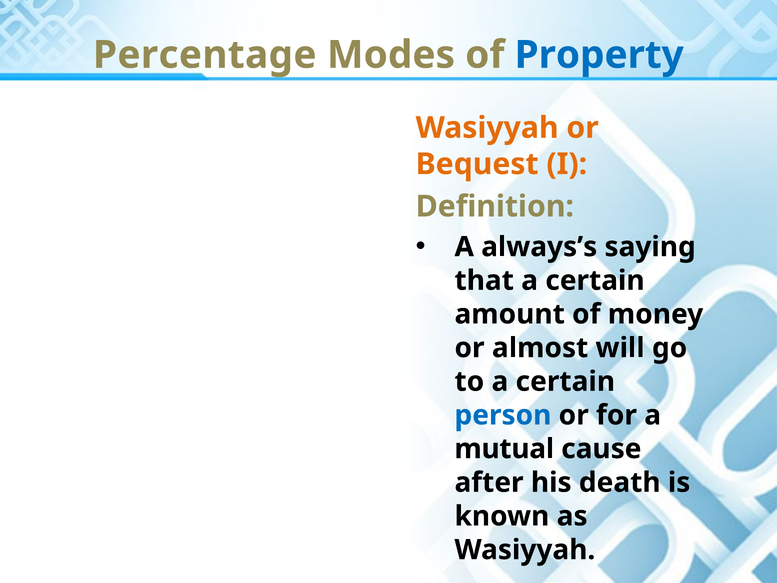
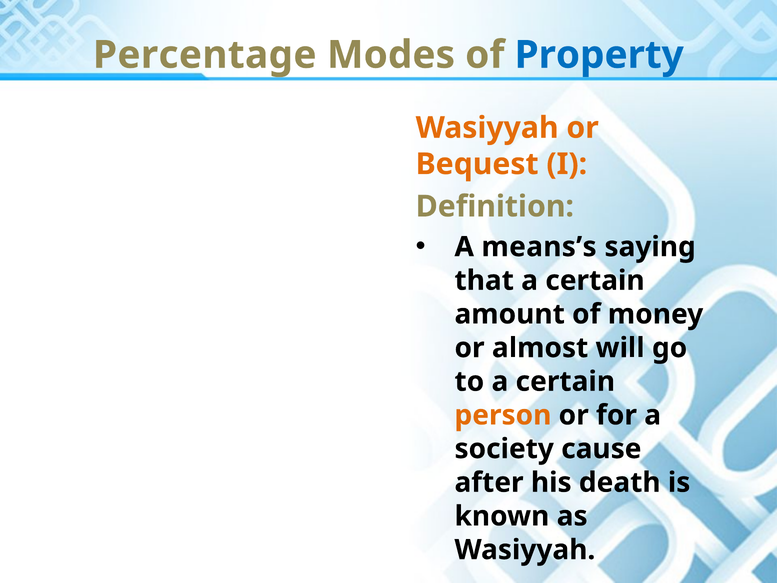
always’s: always’s -> means’s (539, 247)
person colour: blue -> orange (503, 415)
mutual: mutual -> society (504, 449)
